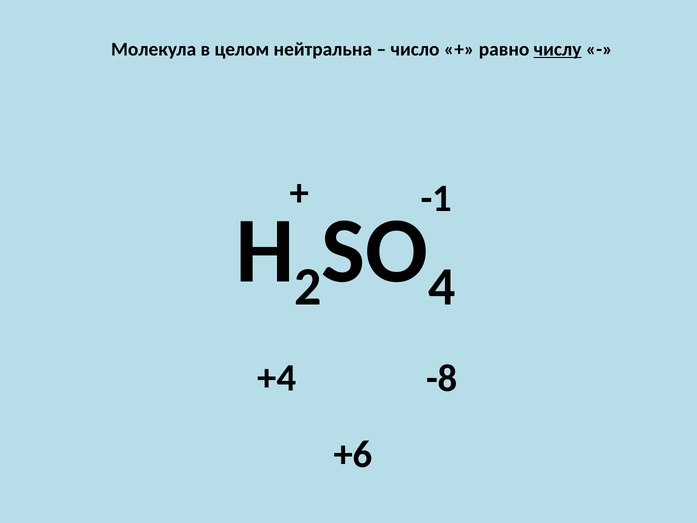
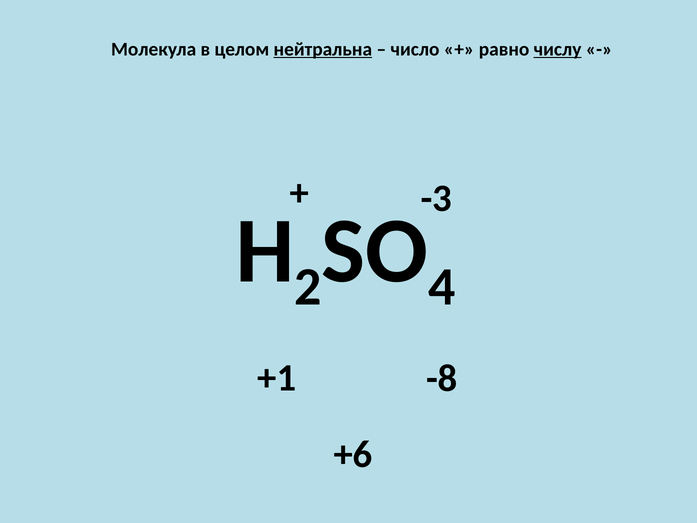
нейтральна underline: none -> present (323, 49)
-1: -1 -> -3 (436, 198)
+4: +4 -> +1 (277, 378)
